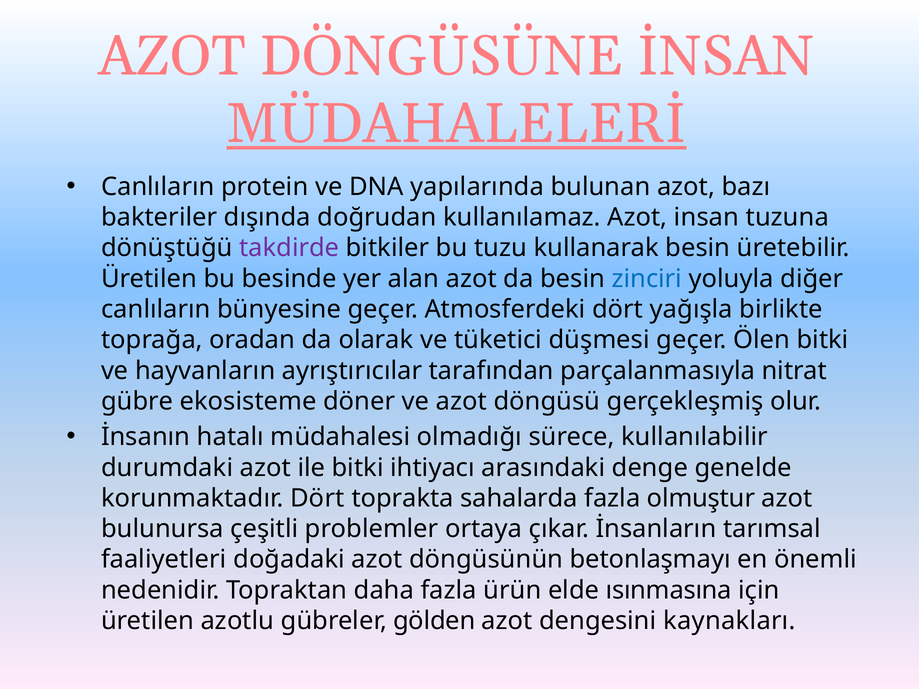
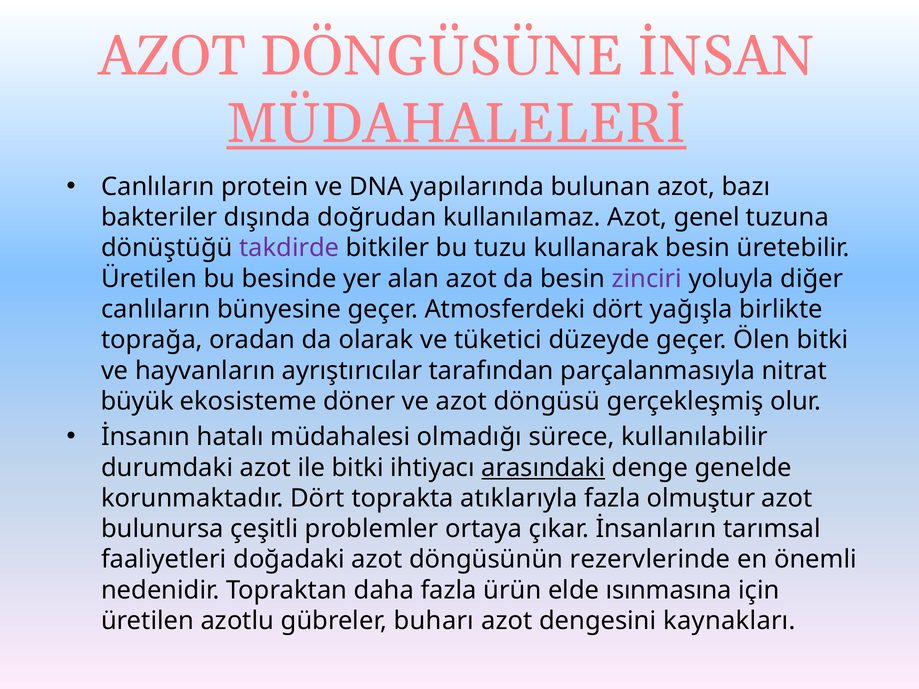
insan: insan -> genel (707, 217)
zinciri colour: blue -> purple (647, 279)
düşmesi: düşmesi -> düzeyde (599, 340)
gübre: gübre -> büyük (137, 401)
arasındaki underline: none -> present (543, 468)
sahalarda: sahalarda -> atıklarıyla (519, 498)
betonlaşmayı: betonlaşmayı -> rezervlerinde (650, 560)
gölden: gölden -> buharı (434, 621)
